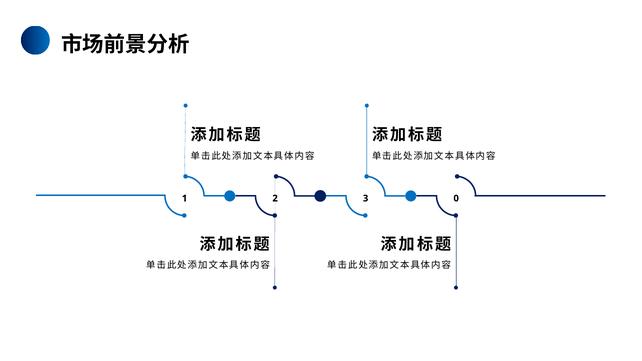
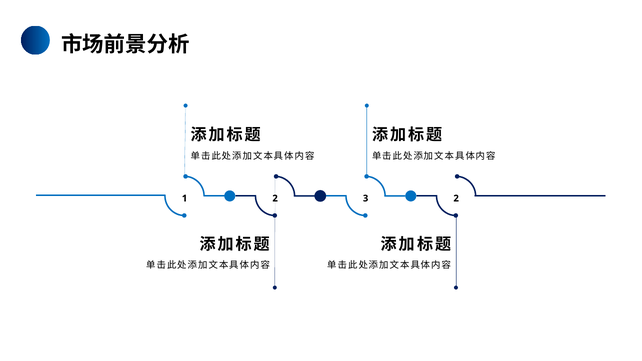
3 0: 0 -> 2 (456, 198)
